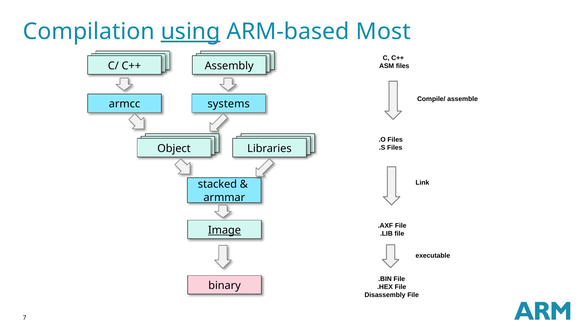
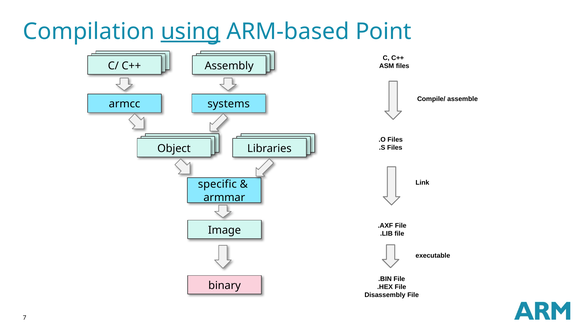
Most: Most -> Point (384, 32)
stacked: stacked -> specific (217, 184)
Image underline: present -> none (224, 230)
